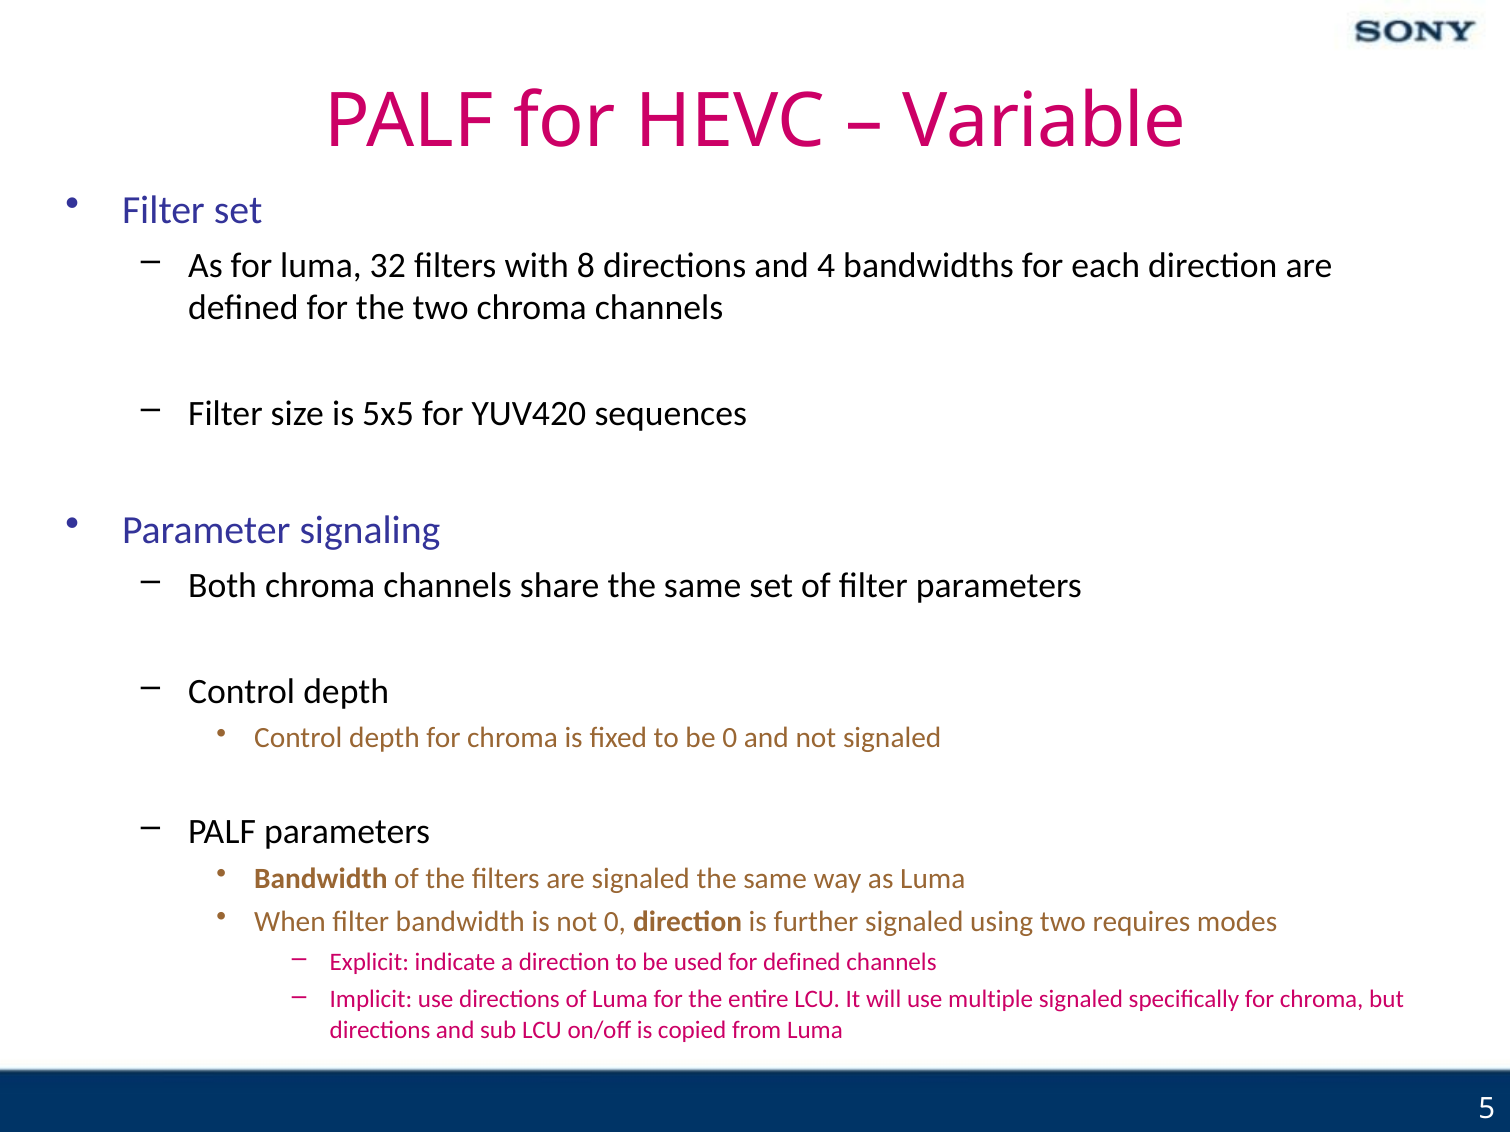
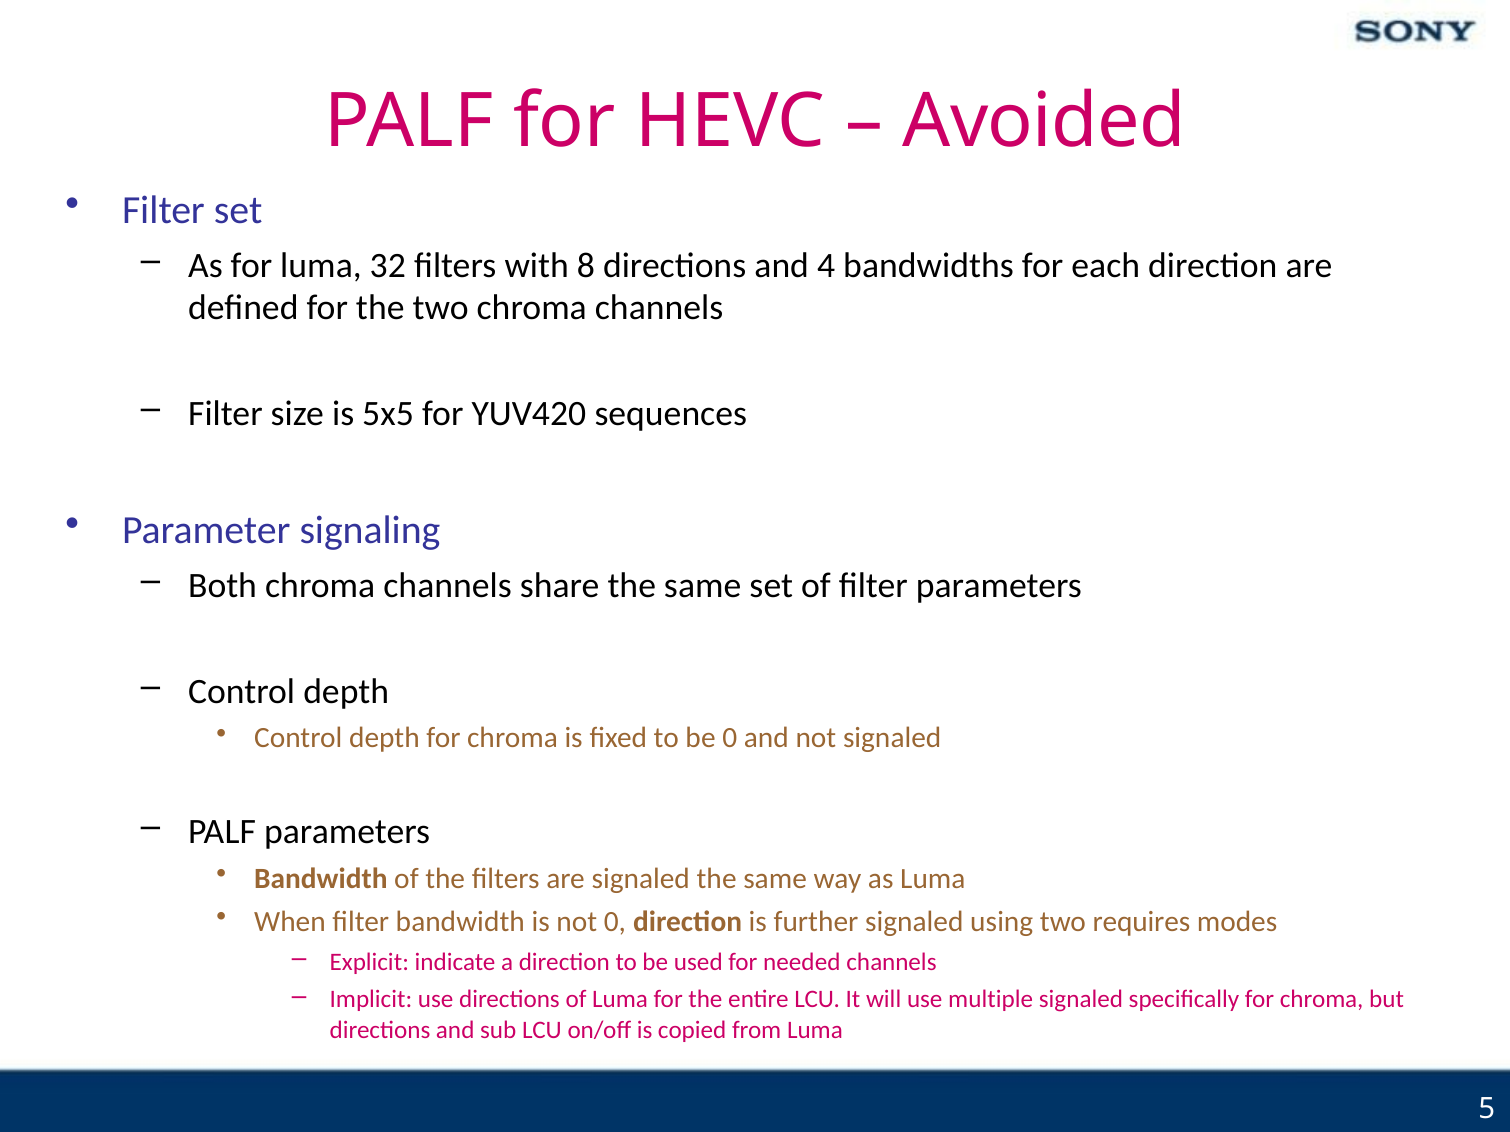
Variable: Variable -> Avoided (1044, 122)
for defined: defined -> needed (802, 962)
